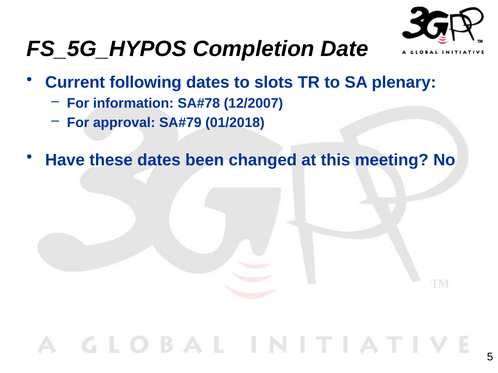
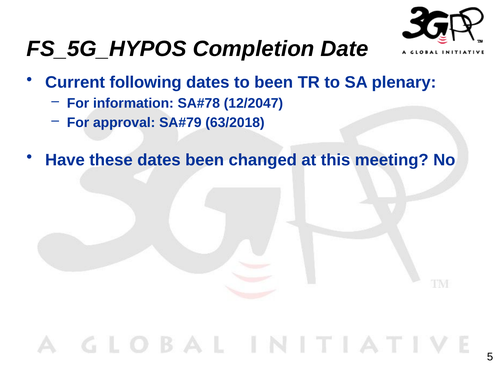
to slots: slots -> been (274, 83)
12/2007: 12/2007 -> 12/2047 (253, 103)
01/2018: 01/2018 -> 63/2018 (235, 123)
